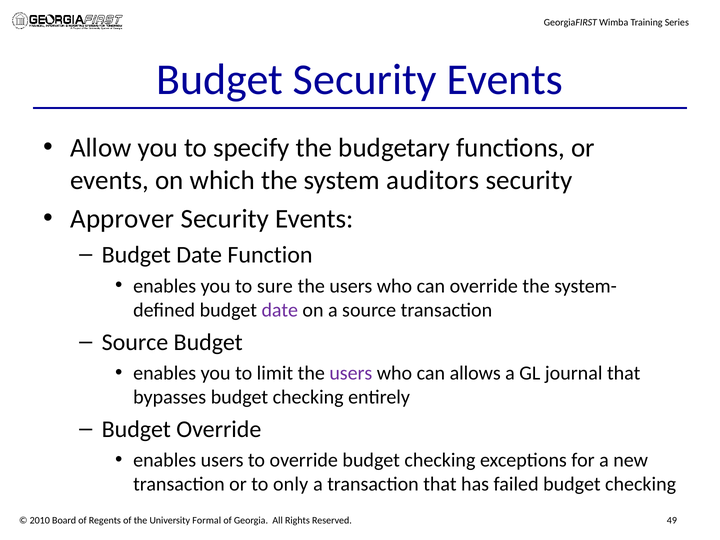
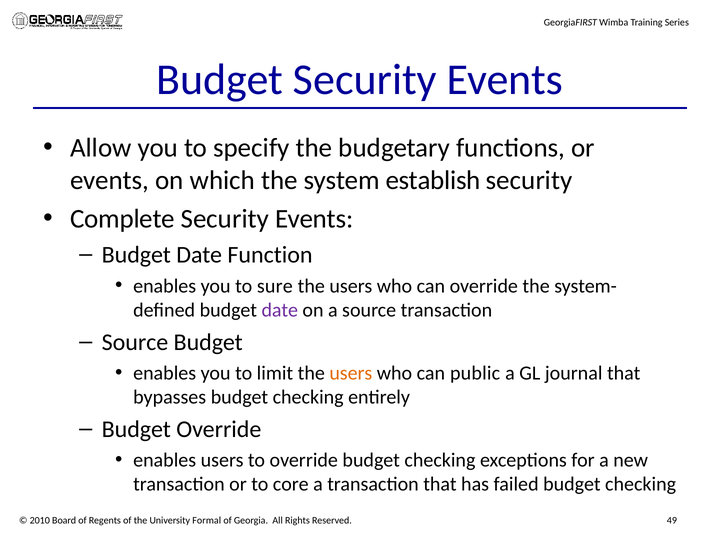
auditors: auditors -> establish (433, 180)
Approver: Approver -> Complete (123, 219)
users colour: purple -> orange (351, 373)
allows: allows -> public (475, 373)
only: only -> core (291, 484)
